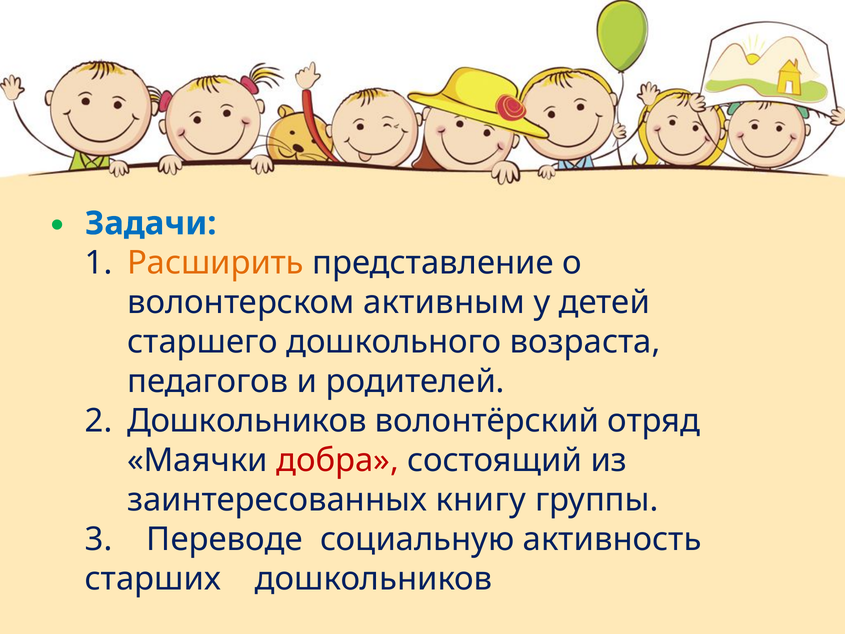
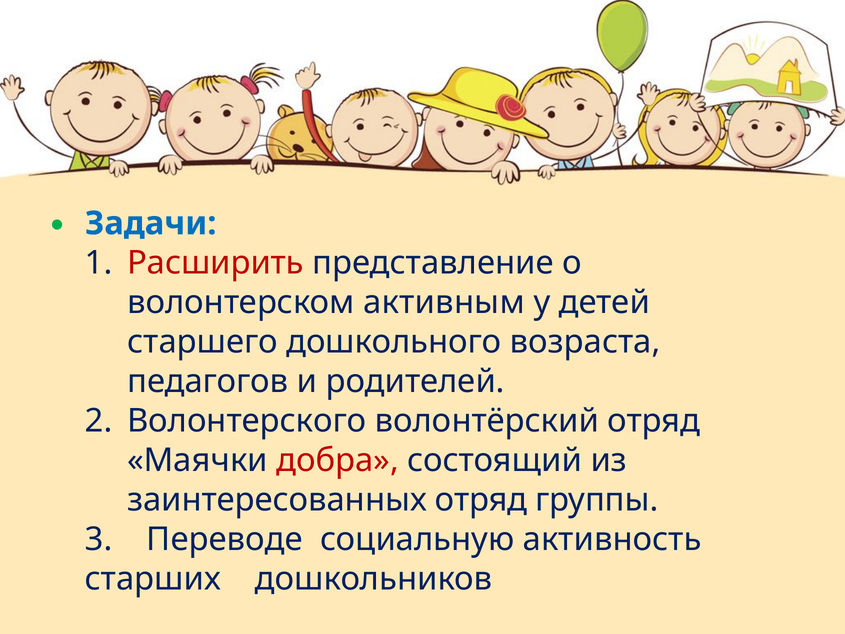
Расширить colour: orange -> red (216, 263)
Дошкольников: Дошкольников -> Волонтерского (247, 421)
заинтересованных книгу: книгу -> отряд (481, 500)
